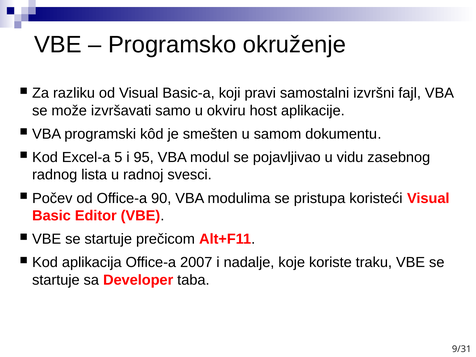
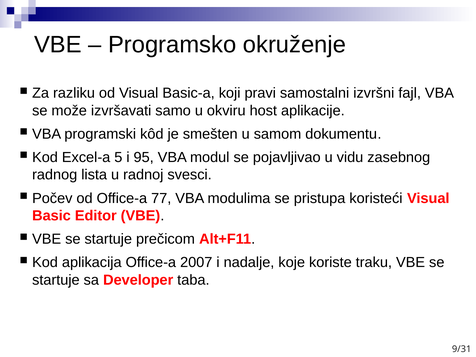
90: 90 -> 77 (161, 198)
